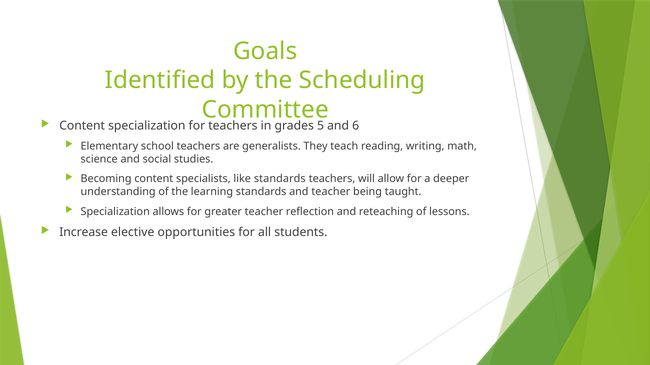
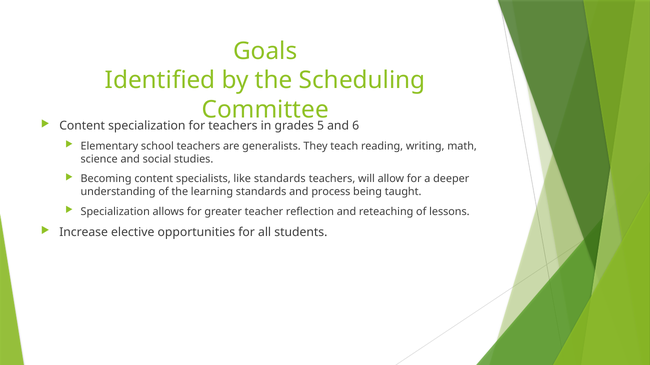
and teacher: teacher -> process (331, 192)
